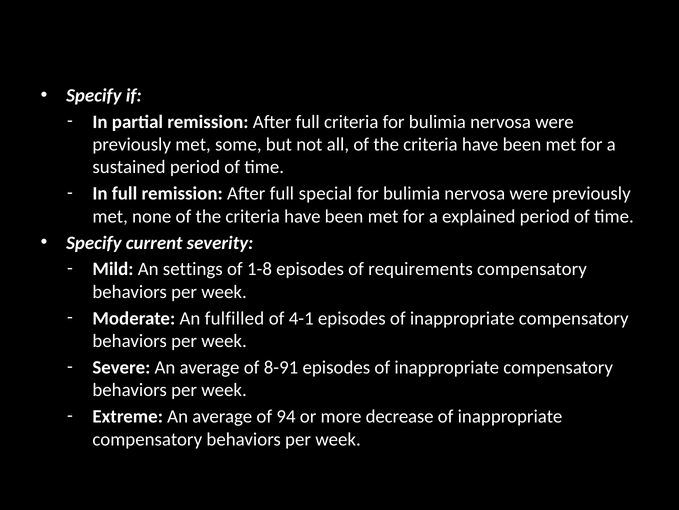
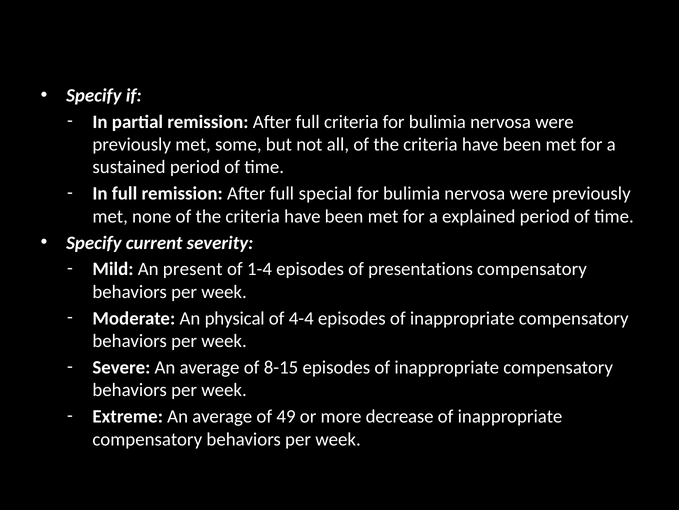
settings: settings -> present (193, 269)
1-8: 1-8 -> 1-4 (259, 269)
requirements: requirements -> presentations (421, 269)
fulfilled: fulfilled -> physical (235, 318)
4-1: 4-1 -> 4-4 (301, 318)
8-91: 8-91 -> 8-15 (281, 367)
94: 94 -> 49 (286, 416)
